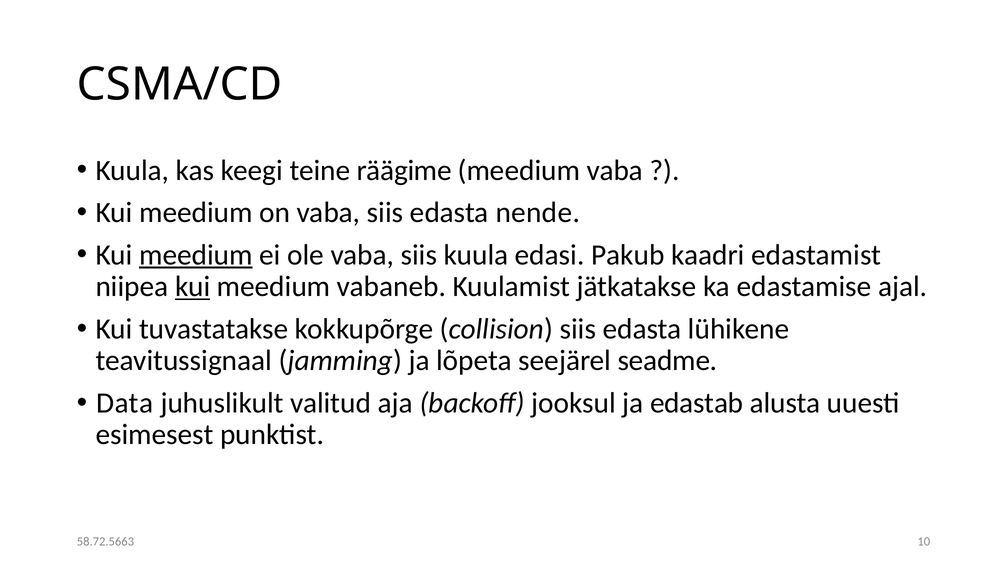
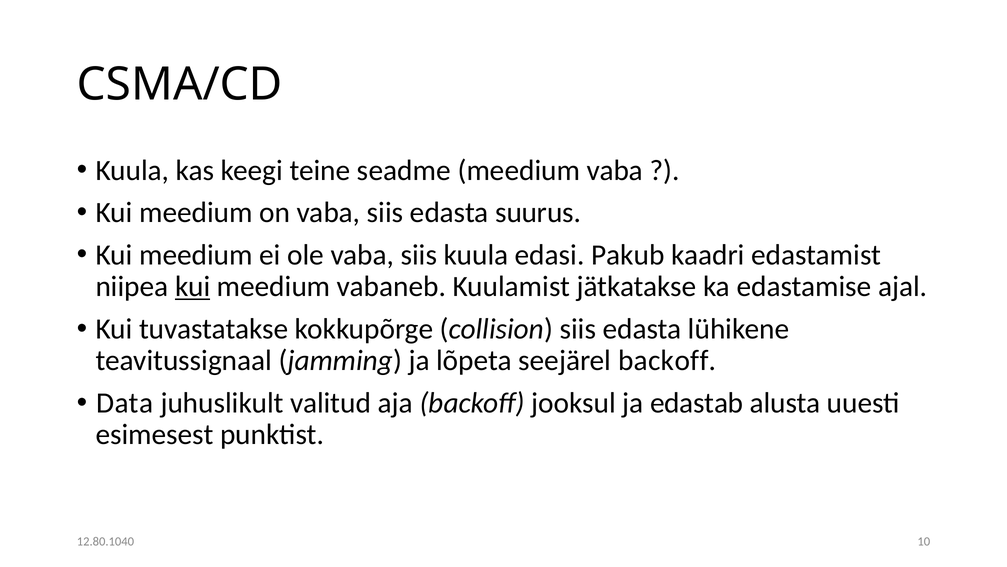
räägime: räägime -> seadme (404, 170)
nende: nende -> suurus (538, 212)
meedium underline: present -> none (196, 255)
seejärel seadme: seadme -> backoff (667, 360)
58.72.5663: 58.72.5663 -> 12.80.1040 (105, 541)
